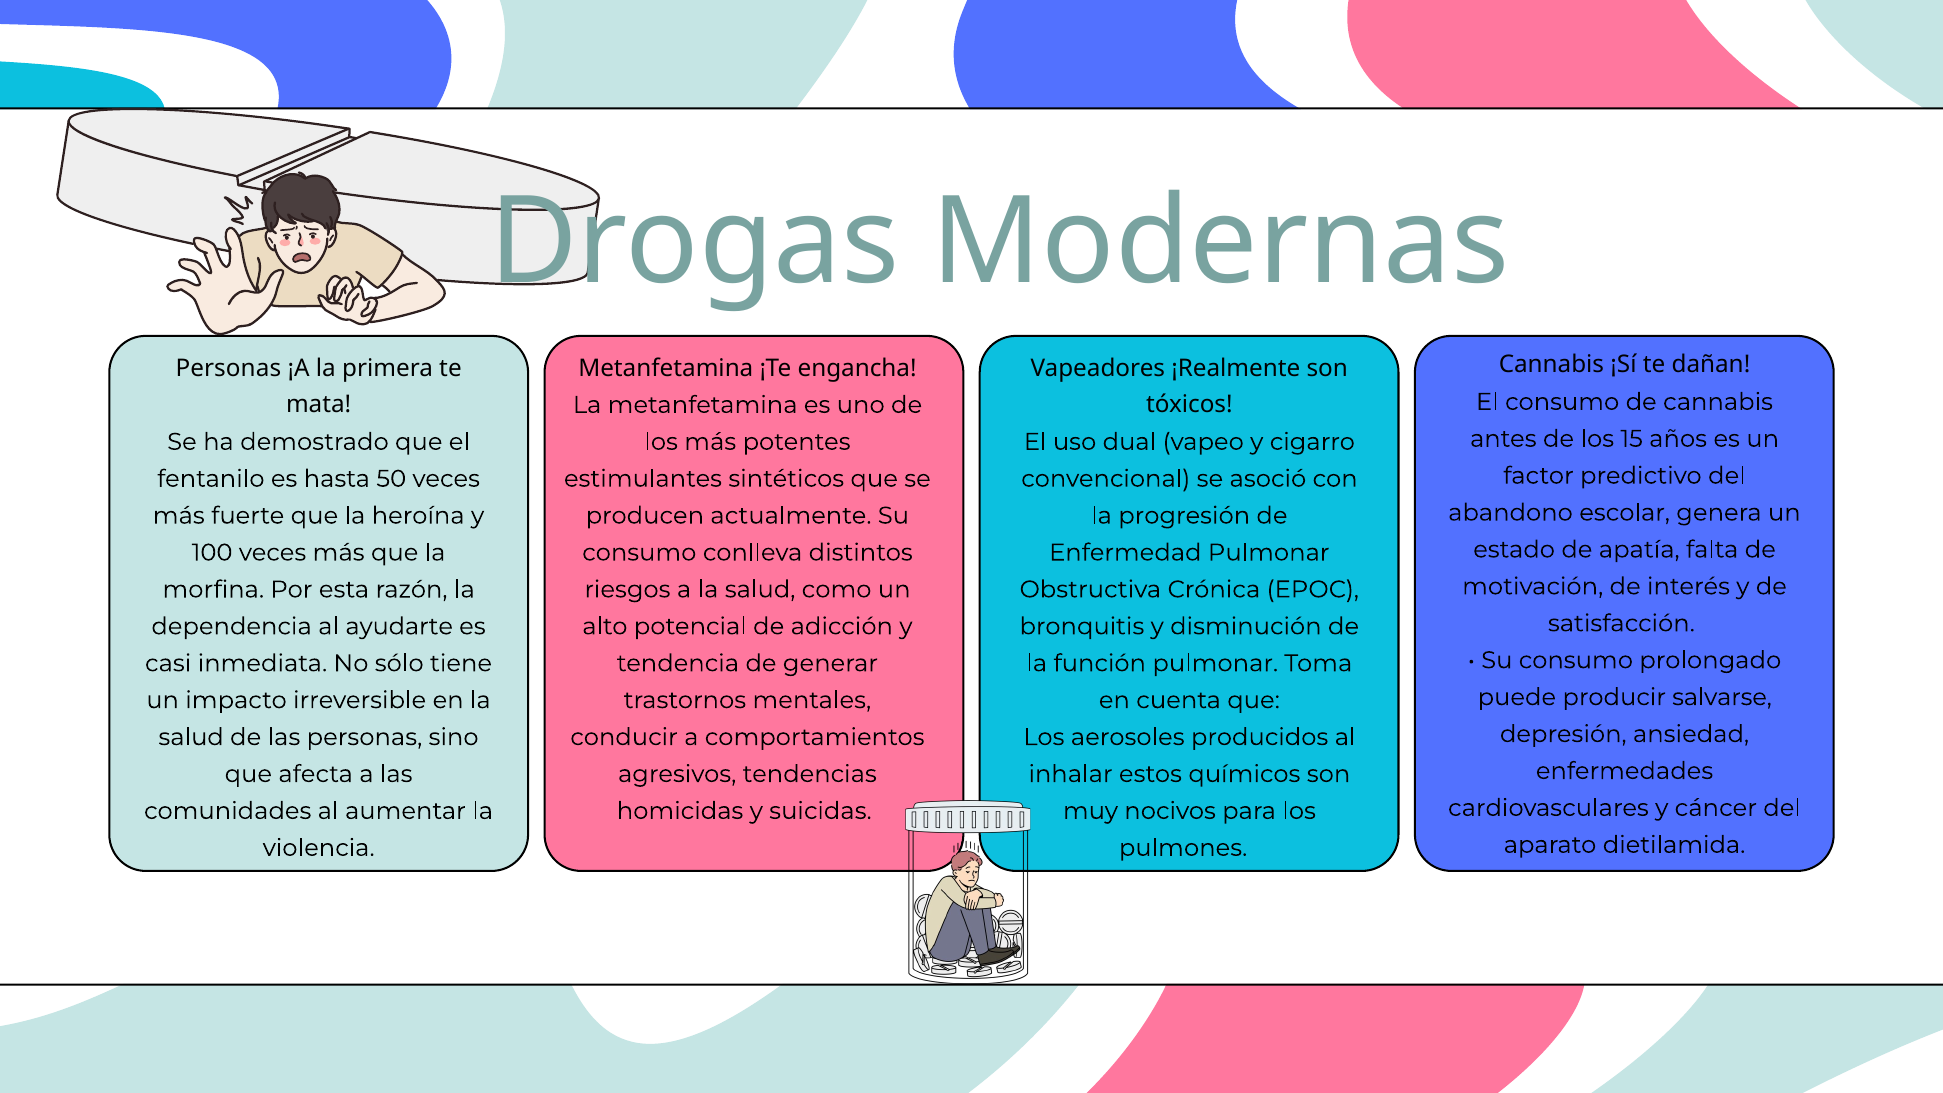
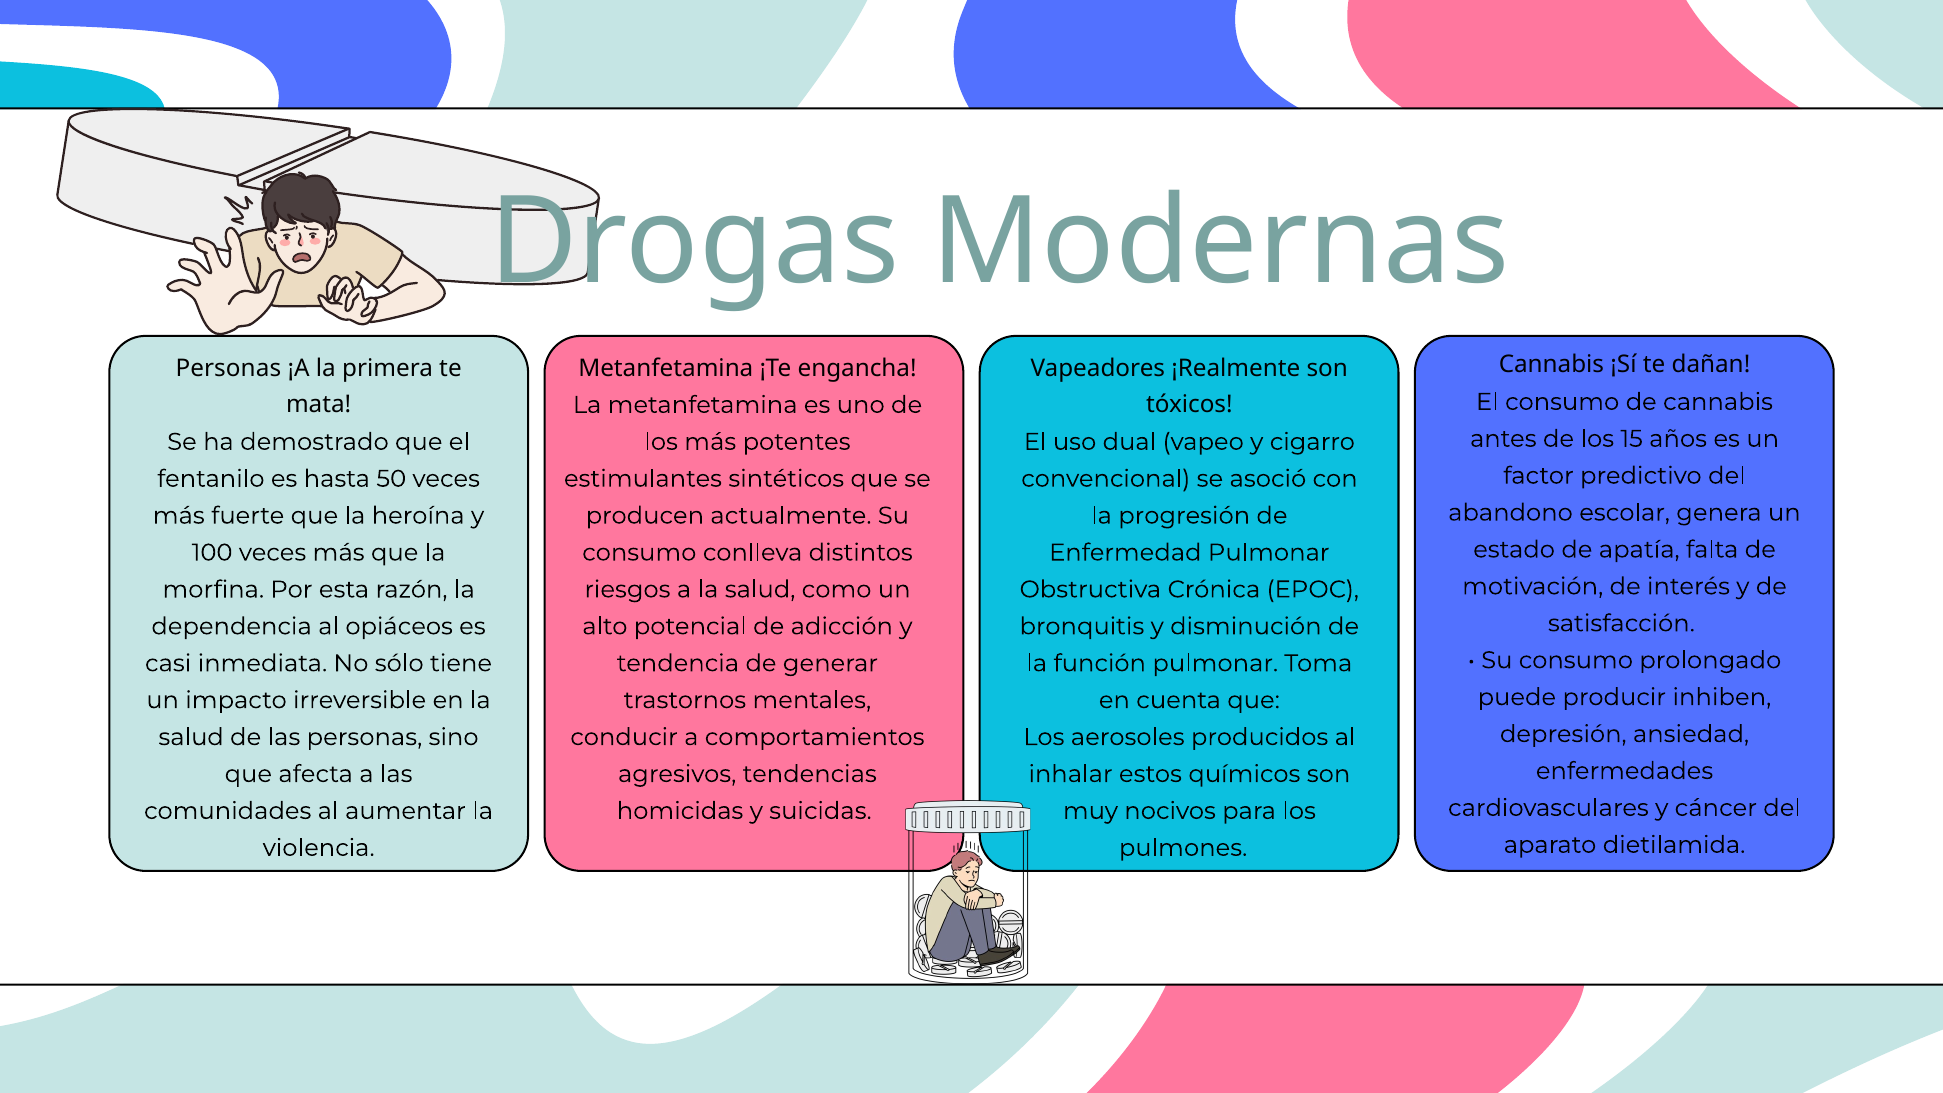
ayudarte: ayudarte -> opiáceos (399, 626)
salvarse: salvarse -> inhiben (1722, 697)
